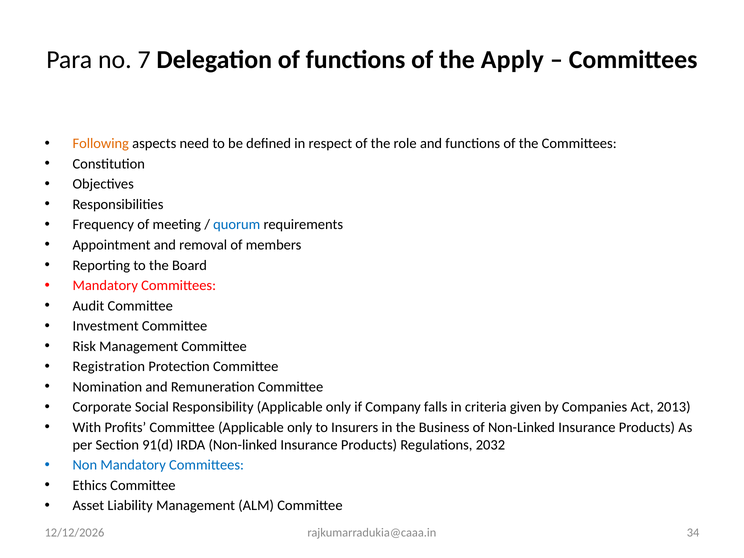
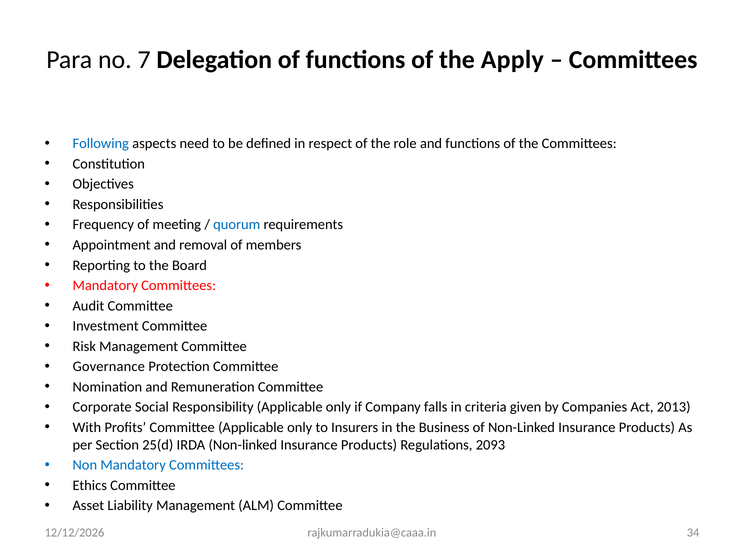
Following colour: orange -> blue (101, 144)
Registration: Registration -> Governance (109, 367)
91(d: 91(d -> 25(d (158, 445)
2032: 2032 -> 2093 (490, 445)
